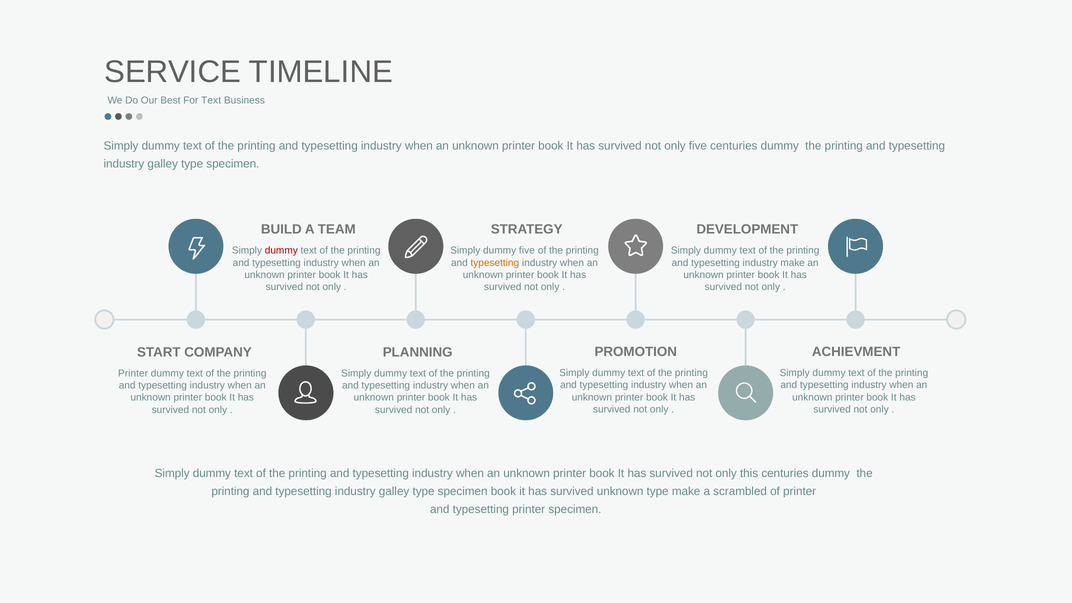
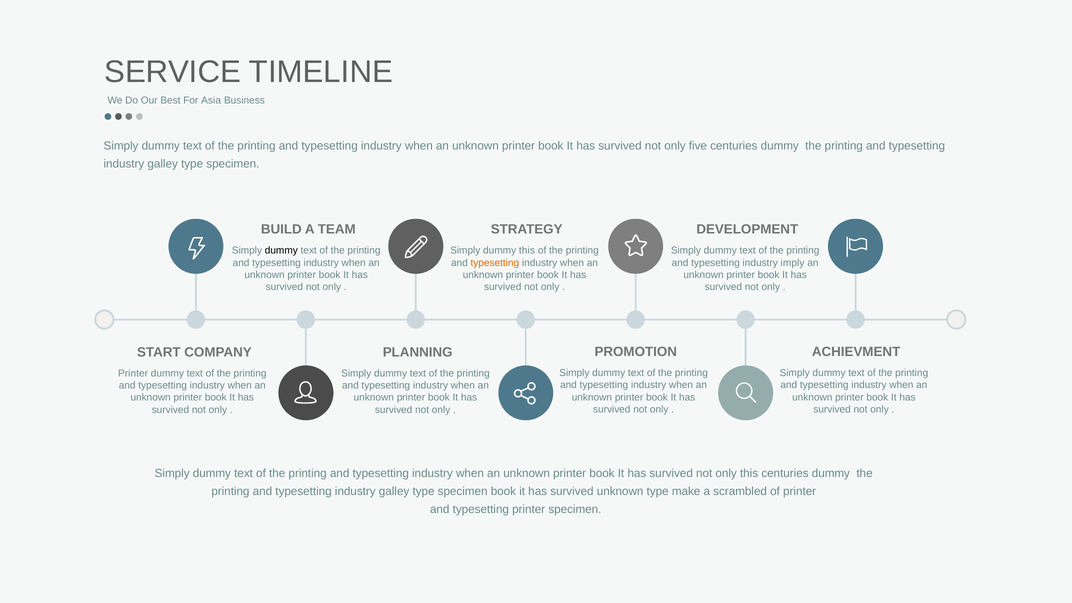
For Text: Text -> Asia (211, 101)
dummy colour: red -> black (281, 251)
dummy five: five -> this (527, 251)
industry make: make -> imply (793, 263)
